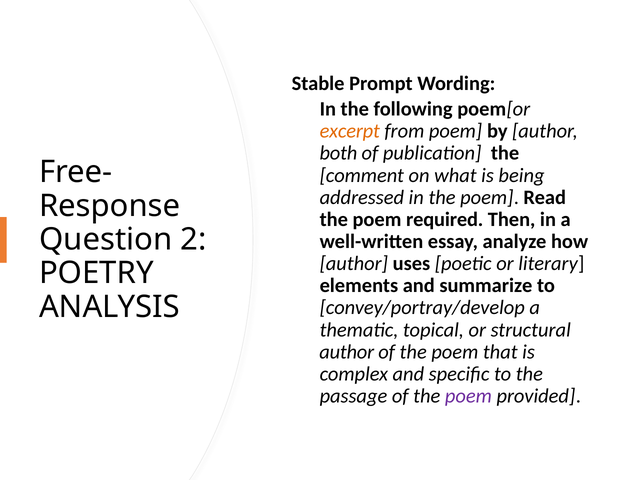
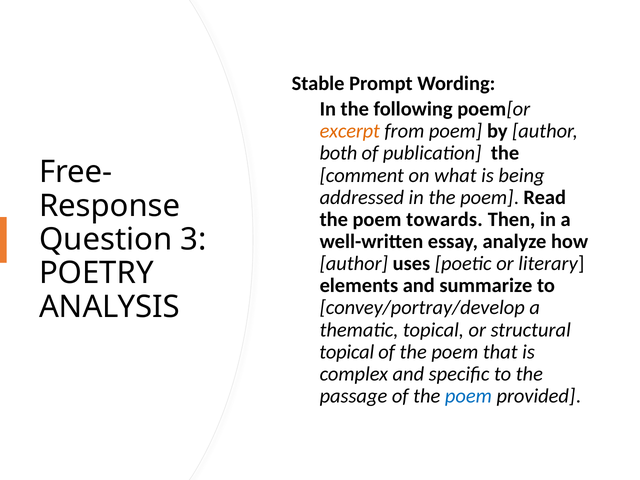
required: required -> towards (445, 219)
2: 2 -> 3 (193, 239)
author: author -> topical (347, 352)
poem colour: purple -> blue (468, 396)
